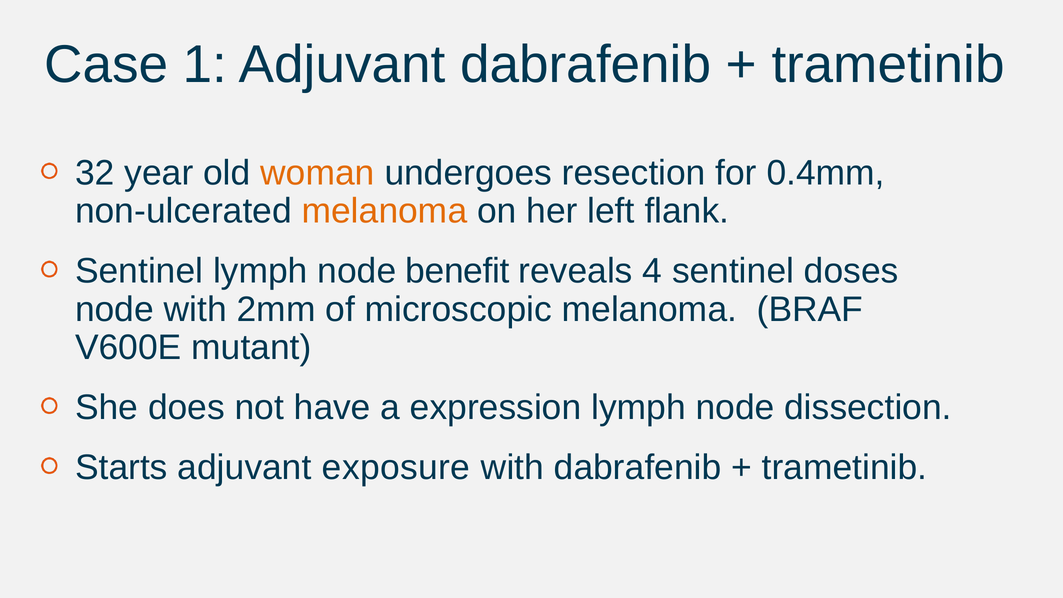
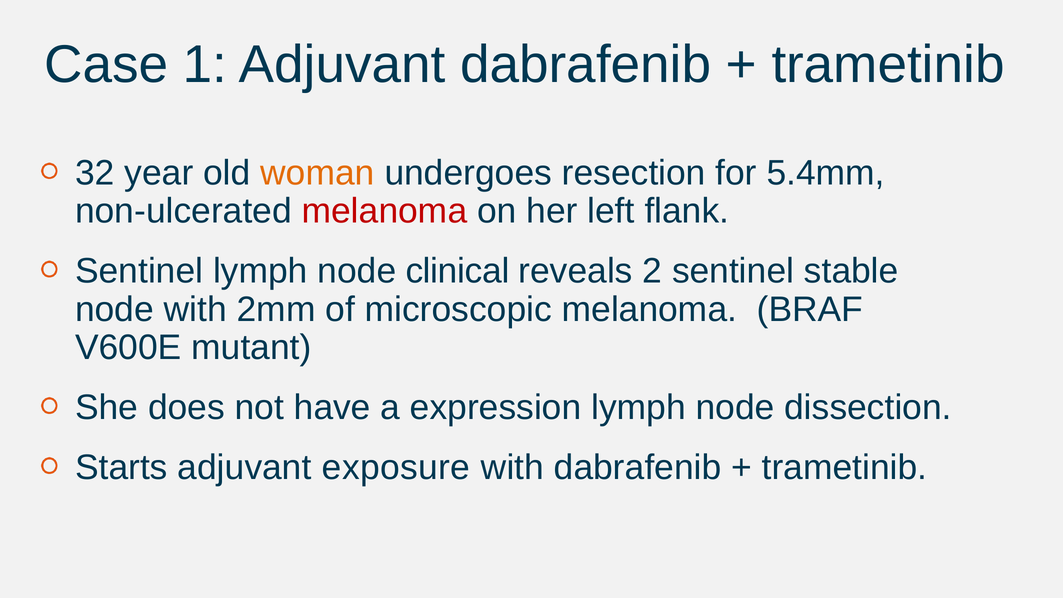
0.4mm: 0.4mm -> 5.4mm (826, 173)
melanoma colour: orange -> red (384, 211)
benefit: benefit -> clinical (457, 271)
4: 4 -> 2 (652, 271)
doses: doses -> stable (851, 271)
